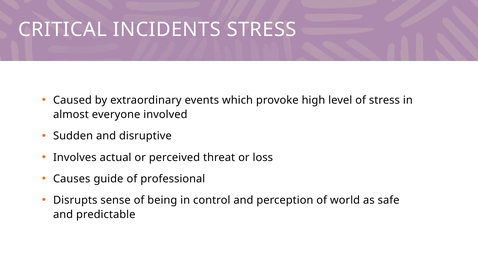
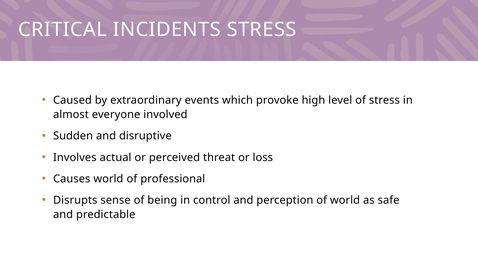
Causes guide: guide -> world (108, 179)
